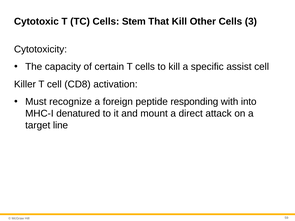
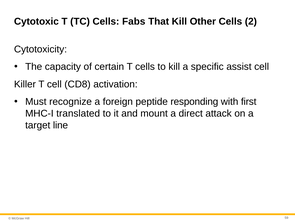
Stem: Stem -> Fabs (134, 21)
3: 3 -> 2 (251, 21)
into: into -> first (249, 102)
denatured: denatured -> translated (78, 114)
